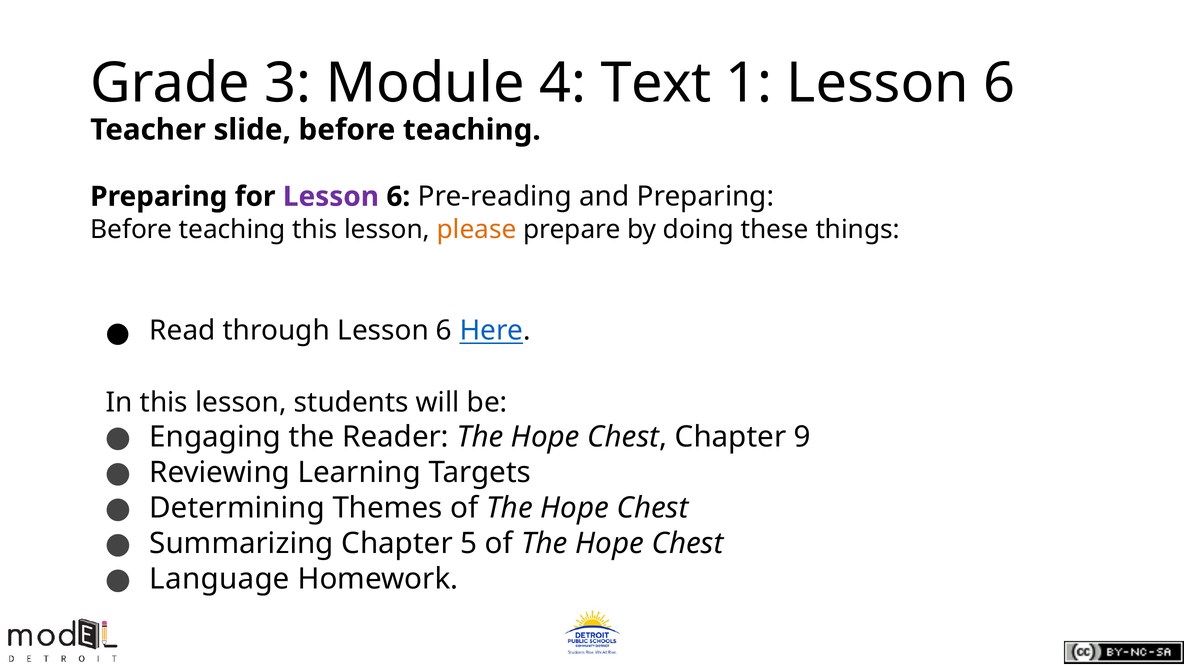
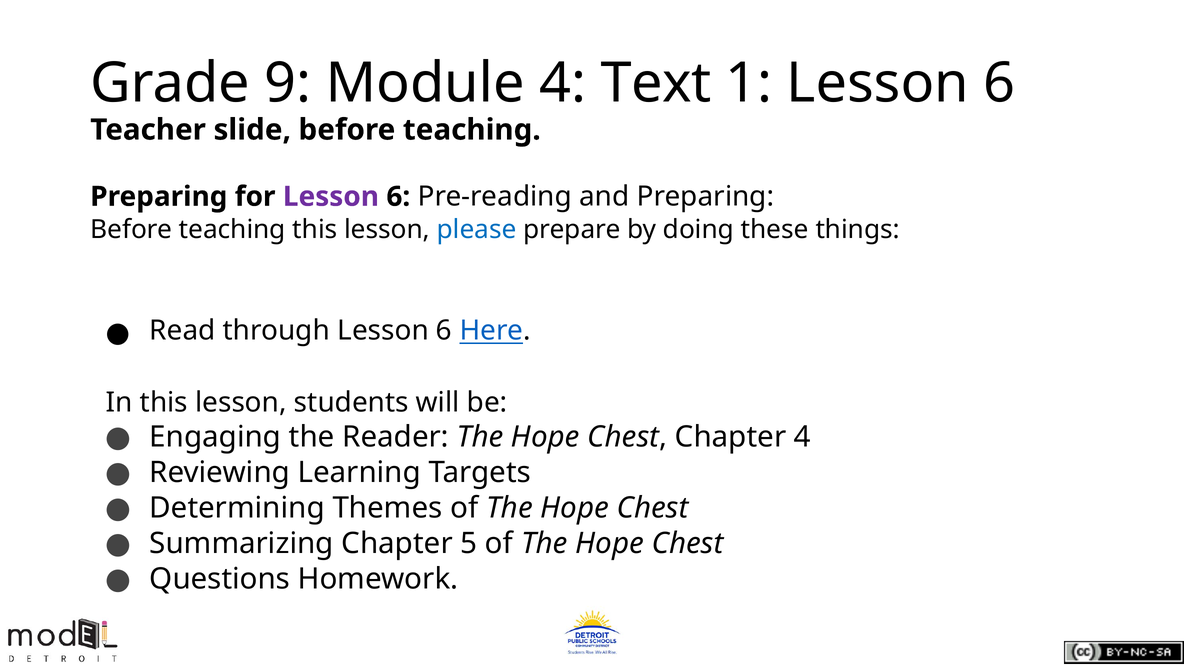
3: 3 -> 9 (288, 84)
please colour: orange -> blue (477, 230)
Chapter 9: 9 -> 4 (802, 437)
Language: Language -> Questions (220, 579)
